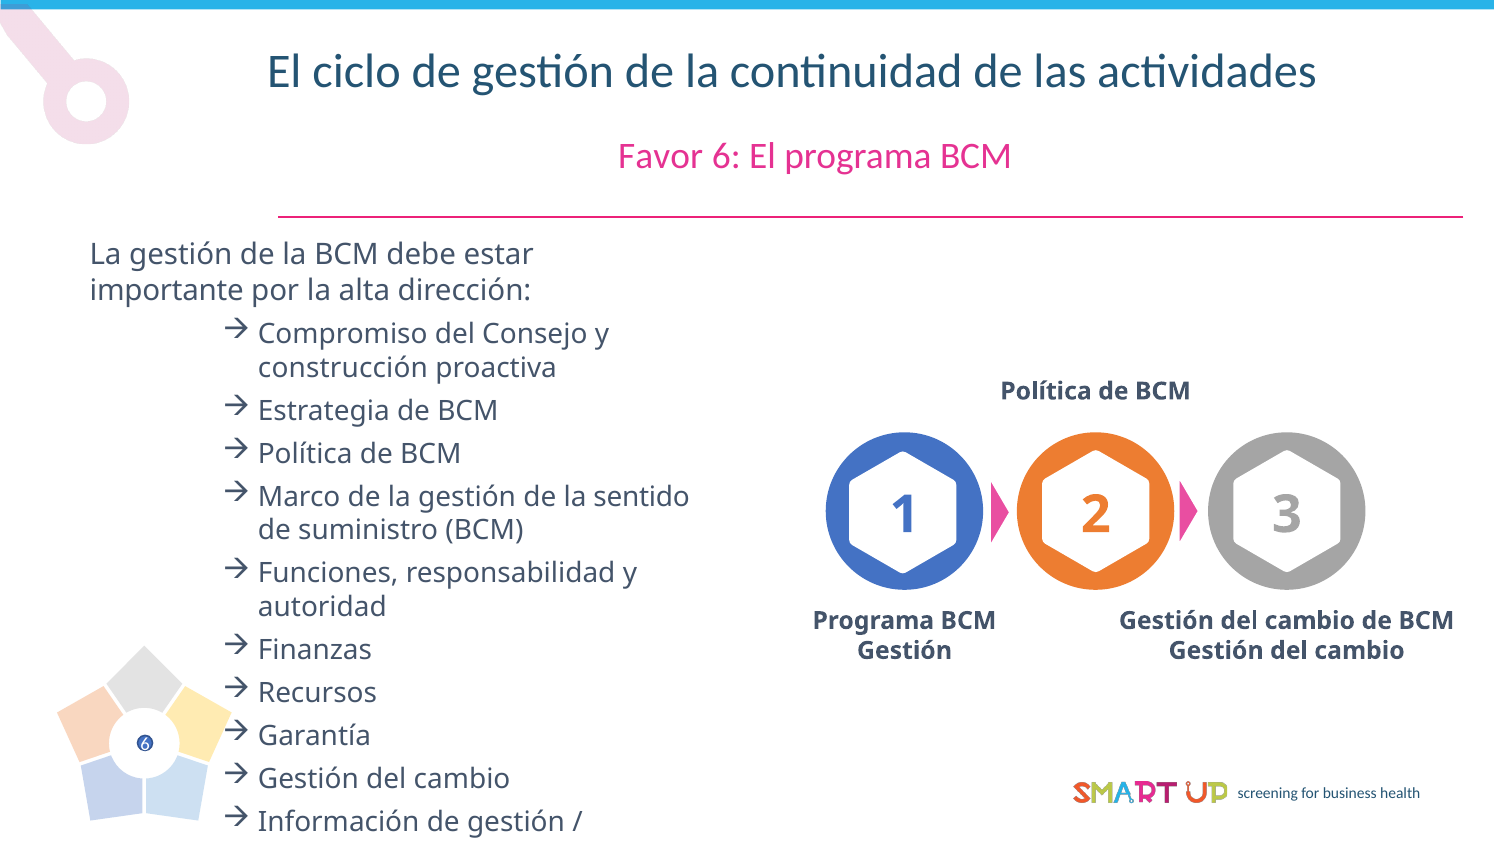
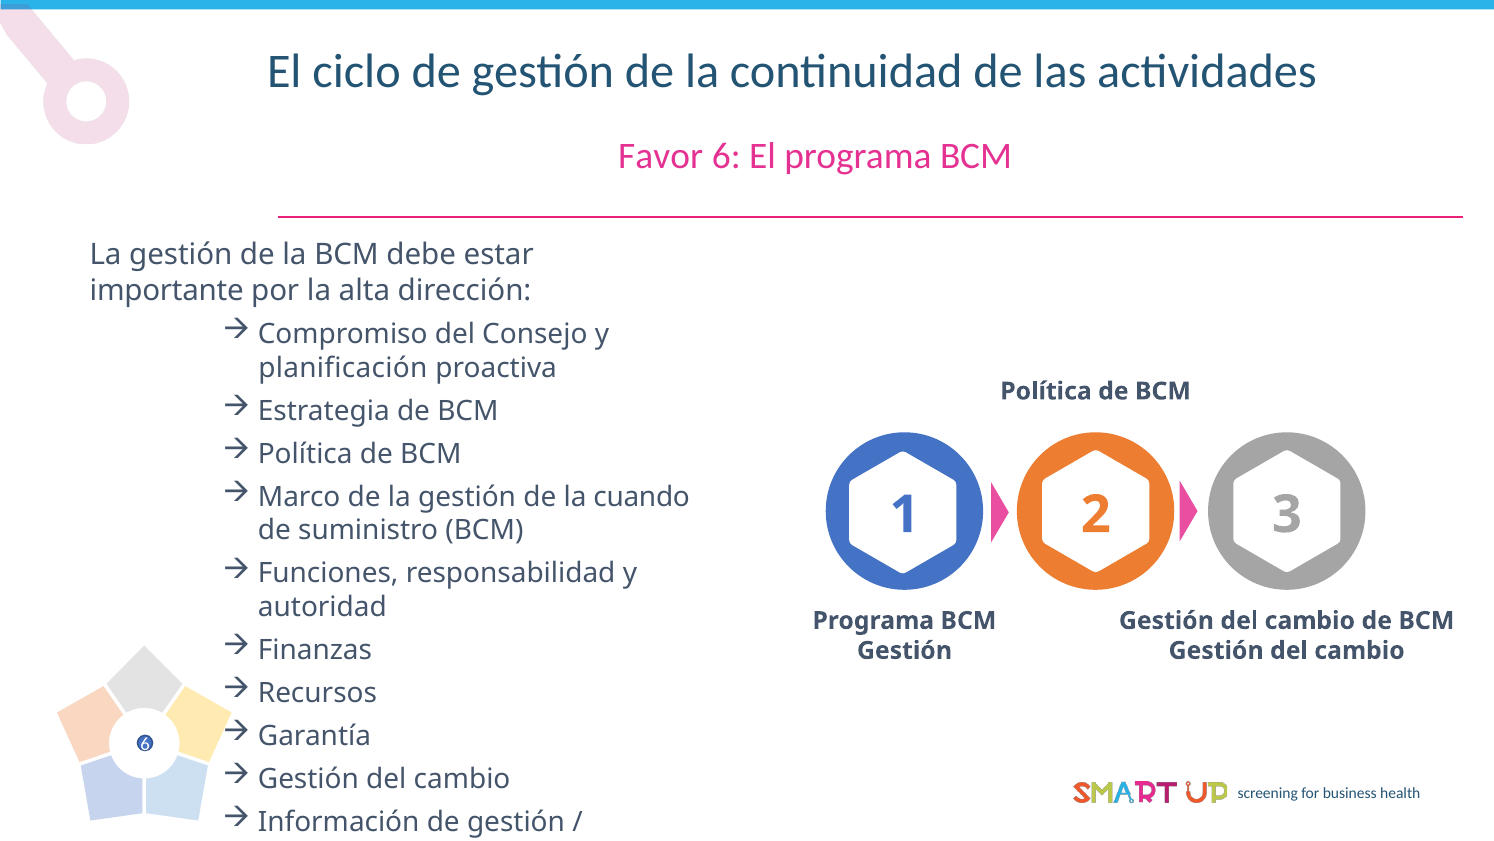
construcción: construcción -> planificación (343, 367)
sentido: sentido -> cuando (642, 496)
